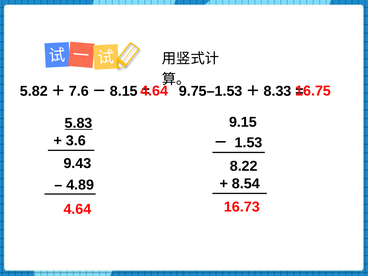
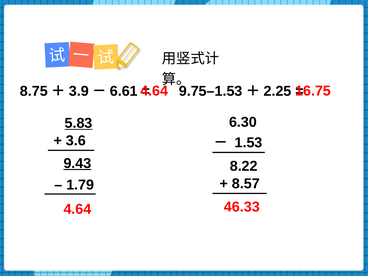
5.82: 5.82 -> 8.75 (34, 91)
7.6: 7.6 -> 3.9 (79, 91)
8.15: 8.15 -> 6.61 (124, 91)
8.33: 8.33 -> 2.25 (278, 91)
9.15: 9.15 -> 6.30 (243, 122)
9.43 underline: none -> present (77, 163)
8.54: 8.54 -> 8.57 (246, 184)
4.89: 4.89 -> 1.79 (80, 185)
16.73: 16.73 -> 46.33 (242, 207)
